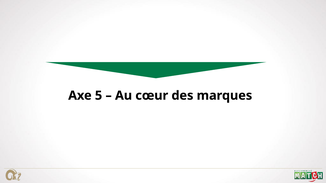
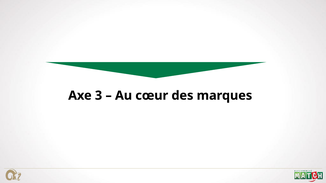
5: 5 -> 3 (99, 96)
